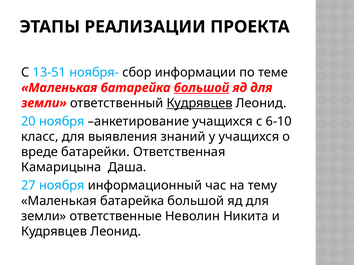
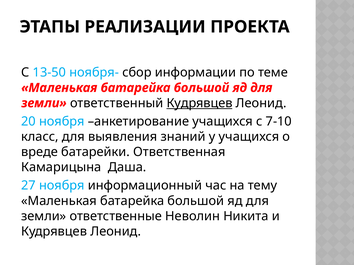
13-51: 13-51 -> 13-50 (49, 73)
большой underline: present -> none (201, 88)
6-10: 6-10 -> 7-10 (279, 122)
